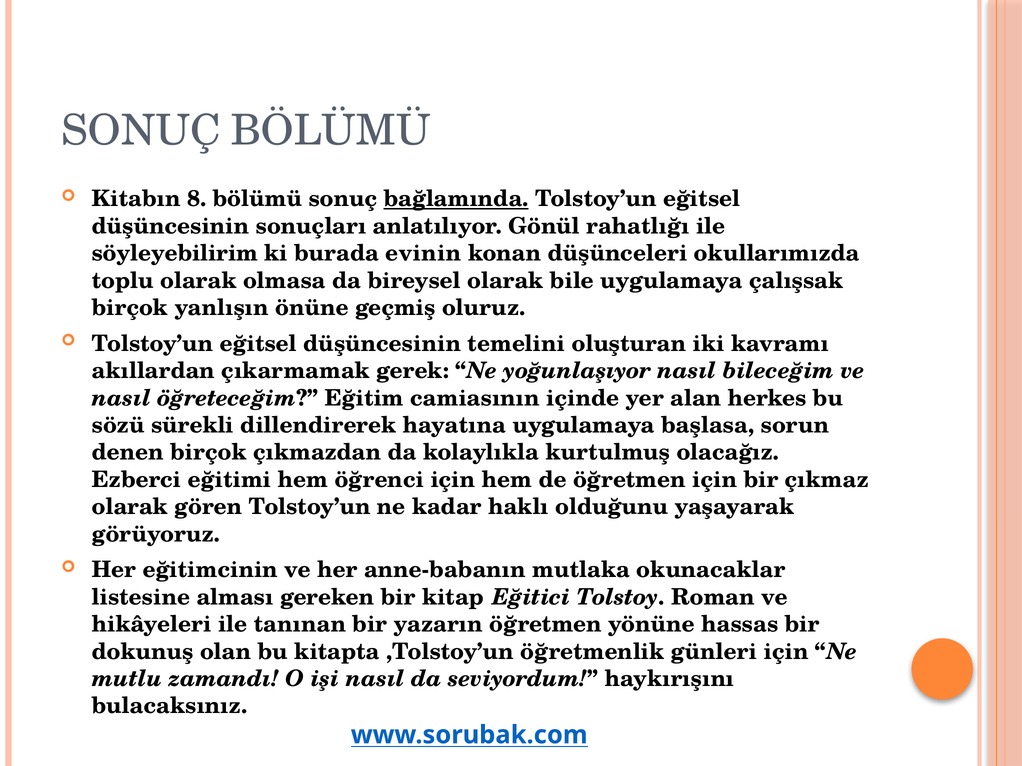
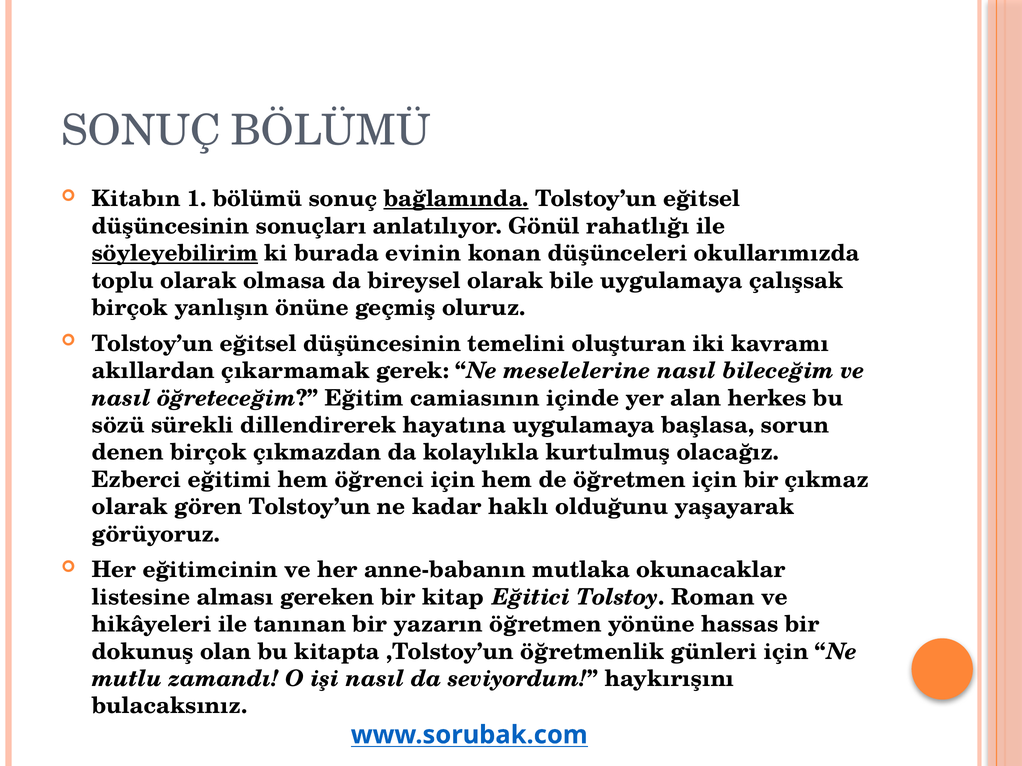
8: 8 -> 1 (197, 199)
söyleyebilirim underline: none -> present (175, 254)
yoğunlaşıyor: yoğunlaşıyor -> meselelerine (577, 371)
